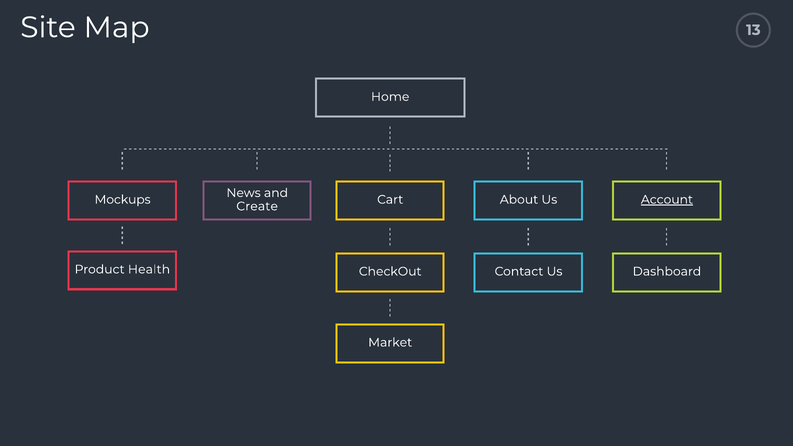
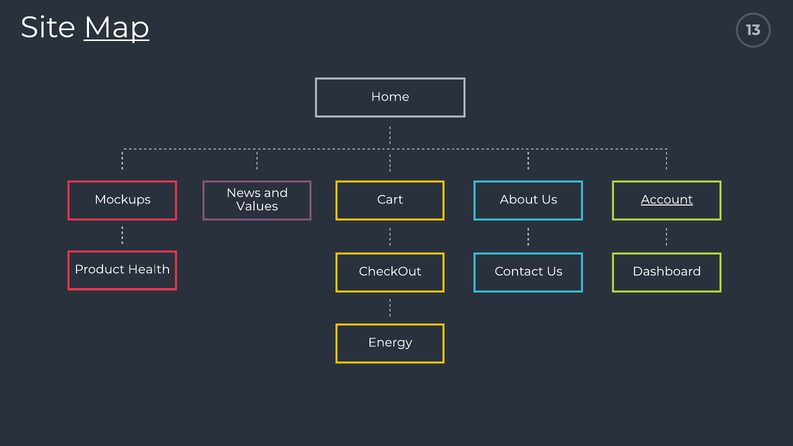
Map underline: none -> present (117, 27)
Create: Create -> Values (257, 206)
Market: Market -> Energy (390, 343)
